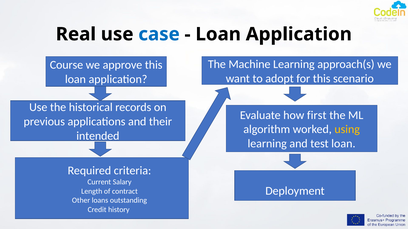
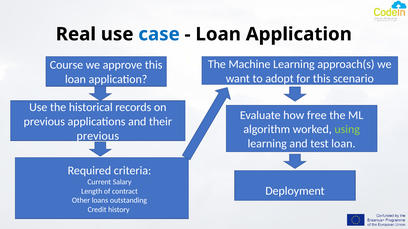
first: first -> free (317, 115)
using colour: yellow -> light green (347, 130)
intended: intended -> previous (98, 136)
